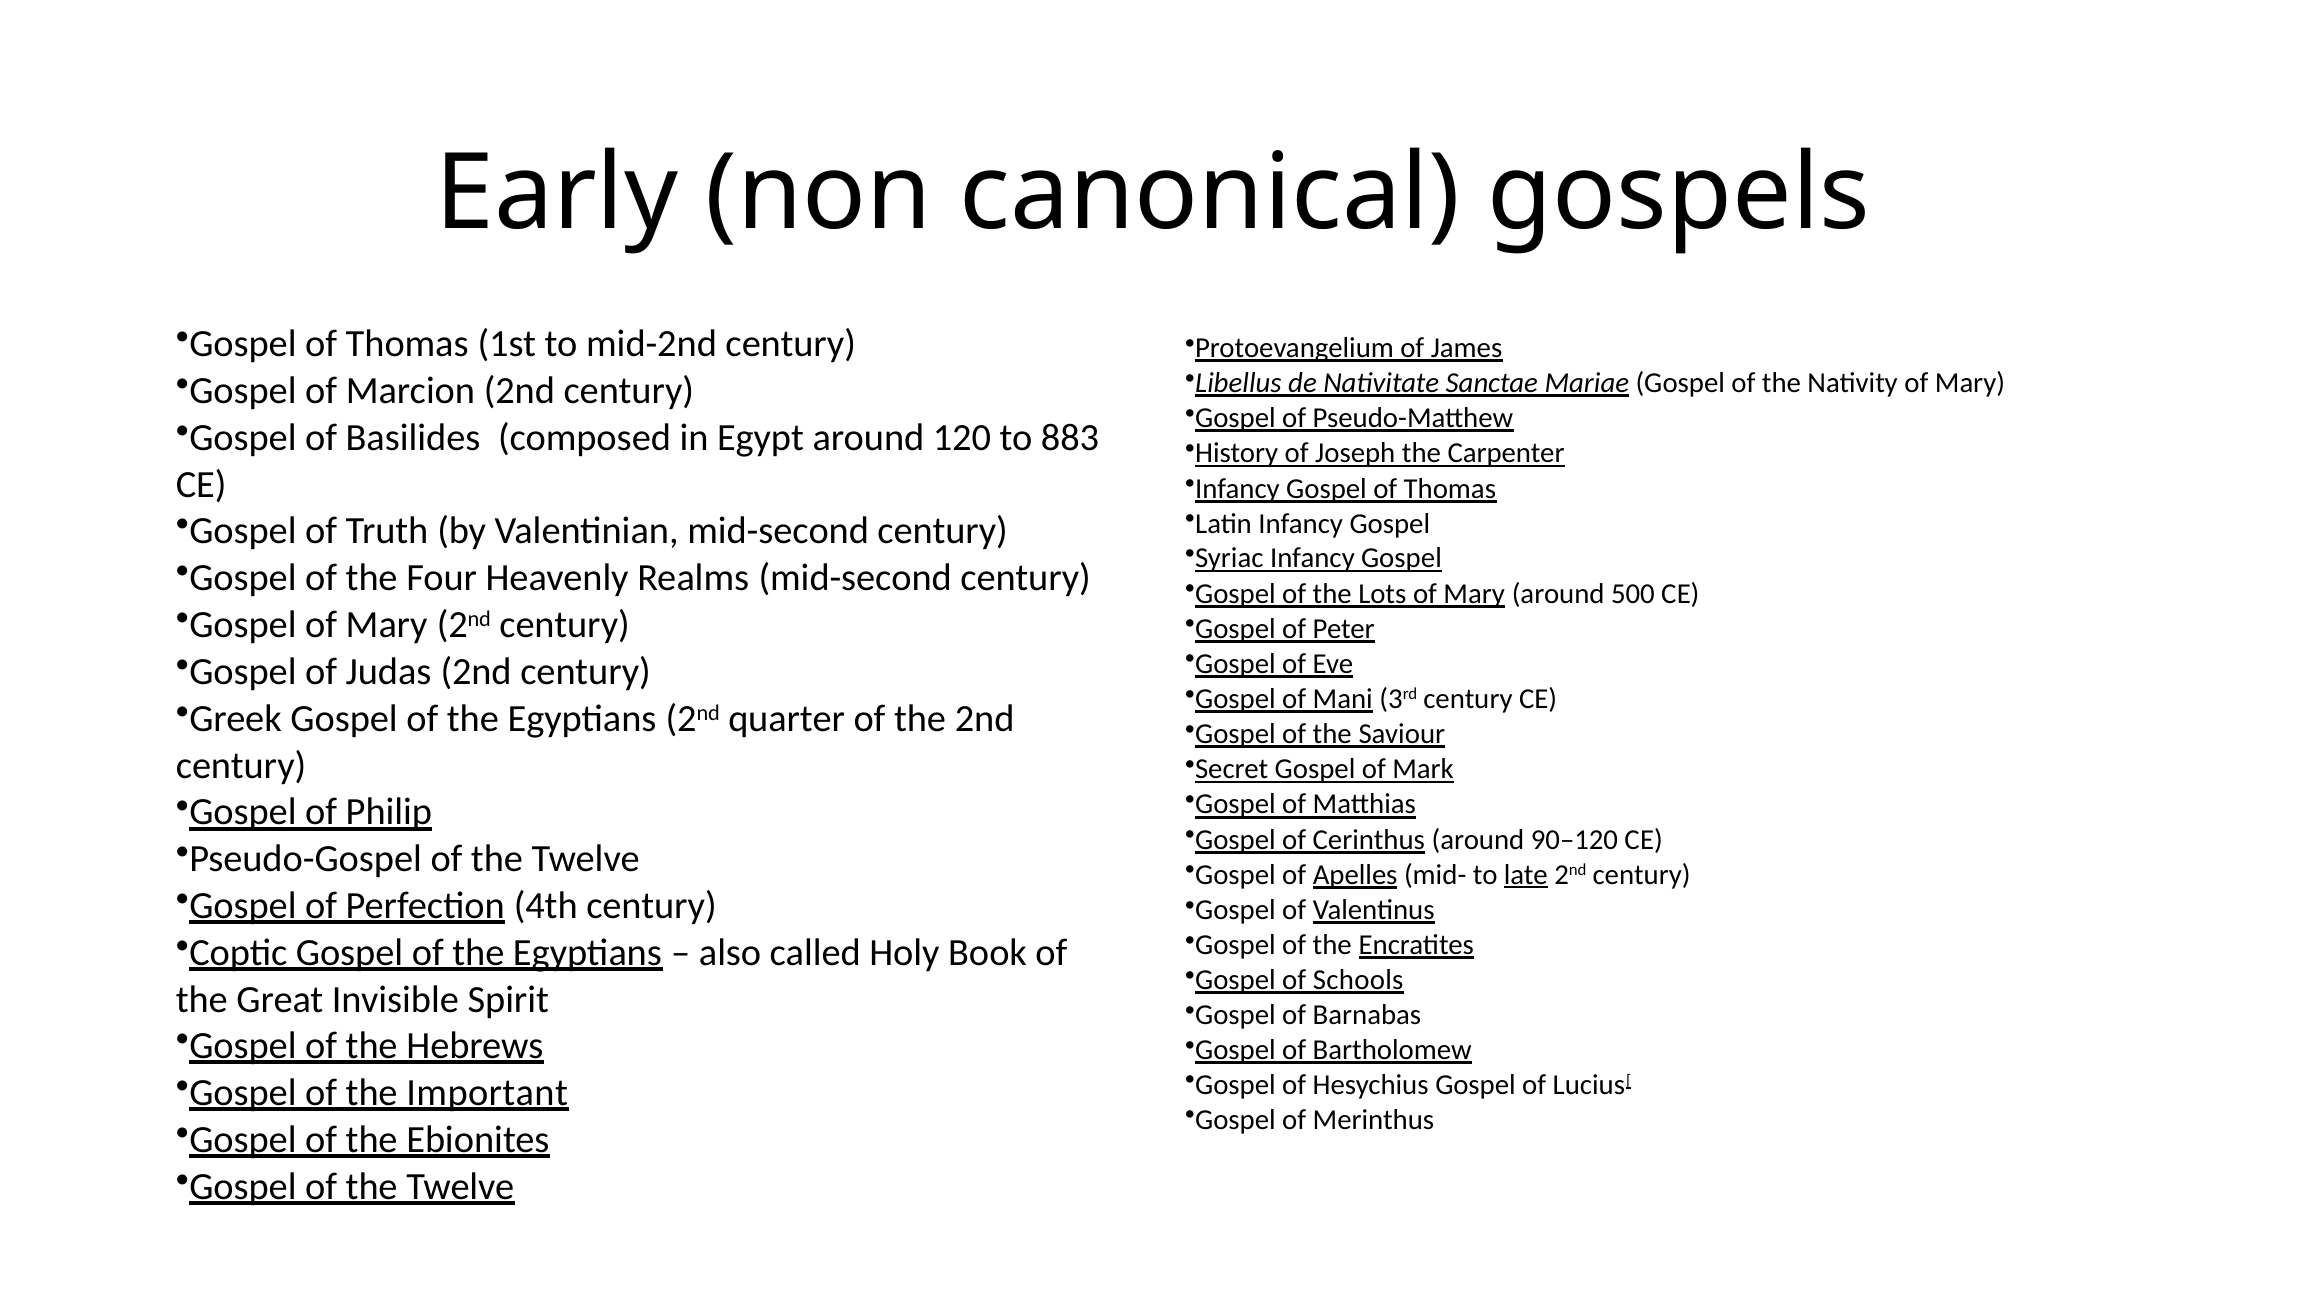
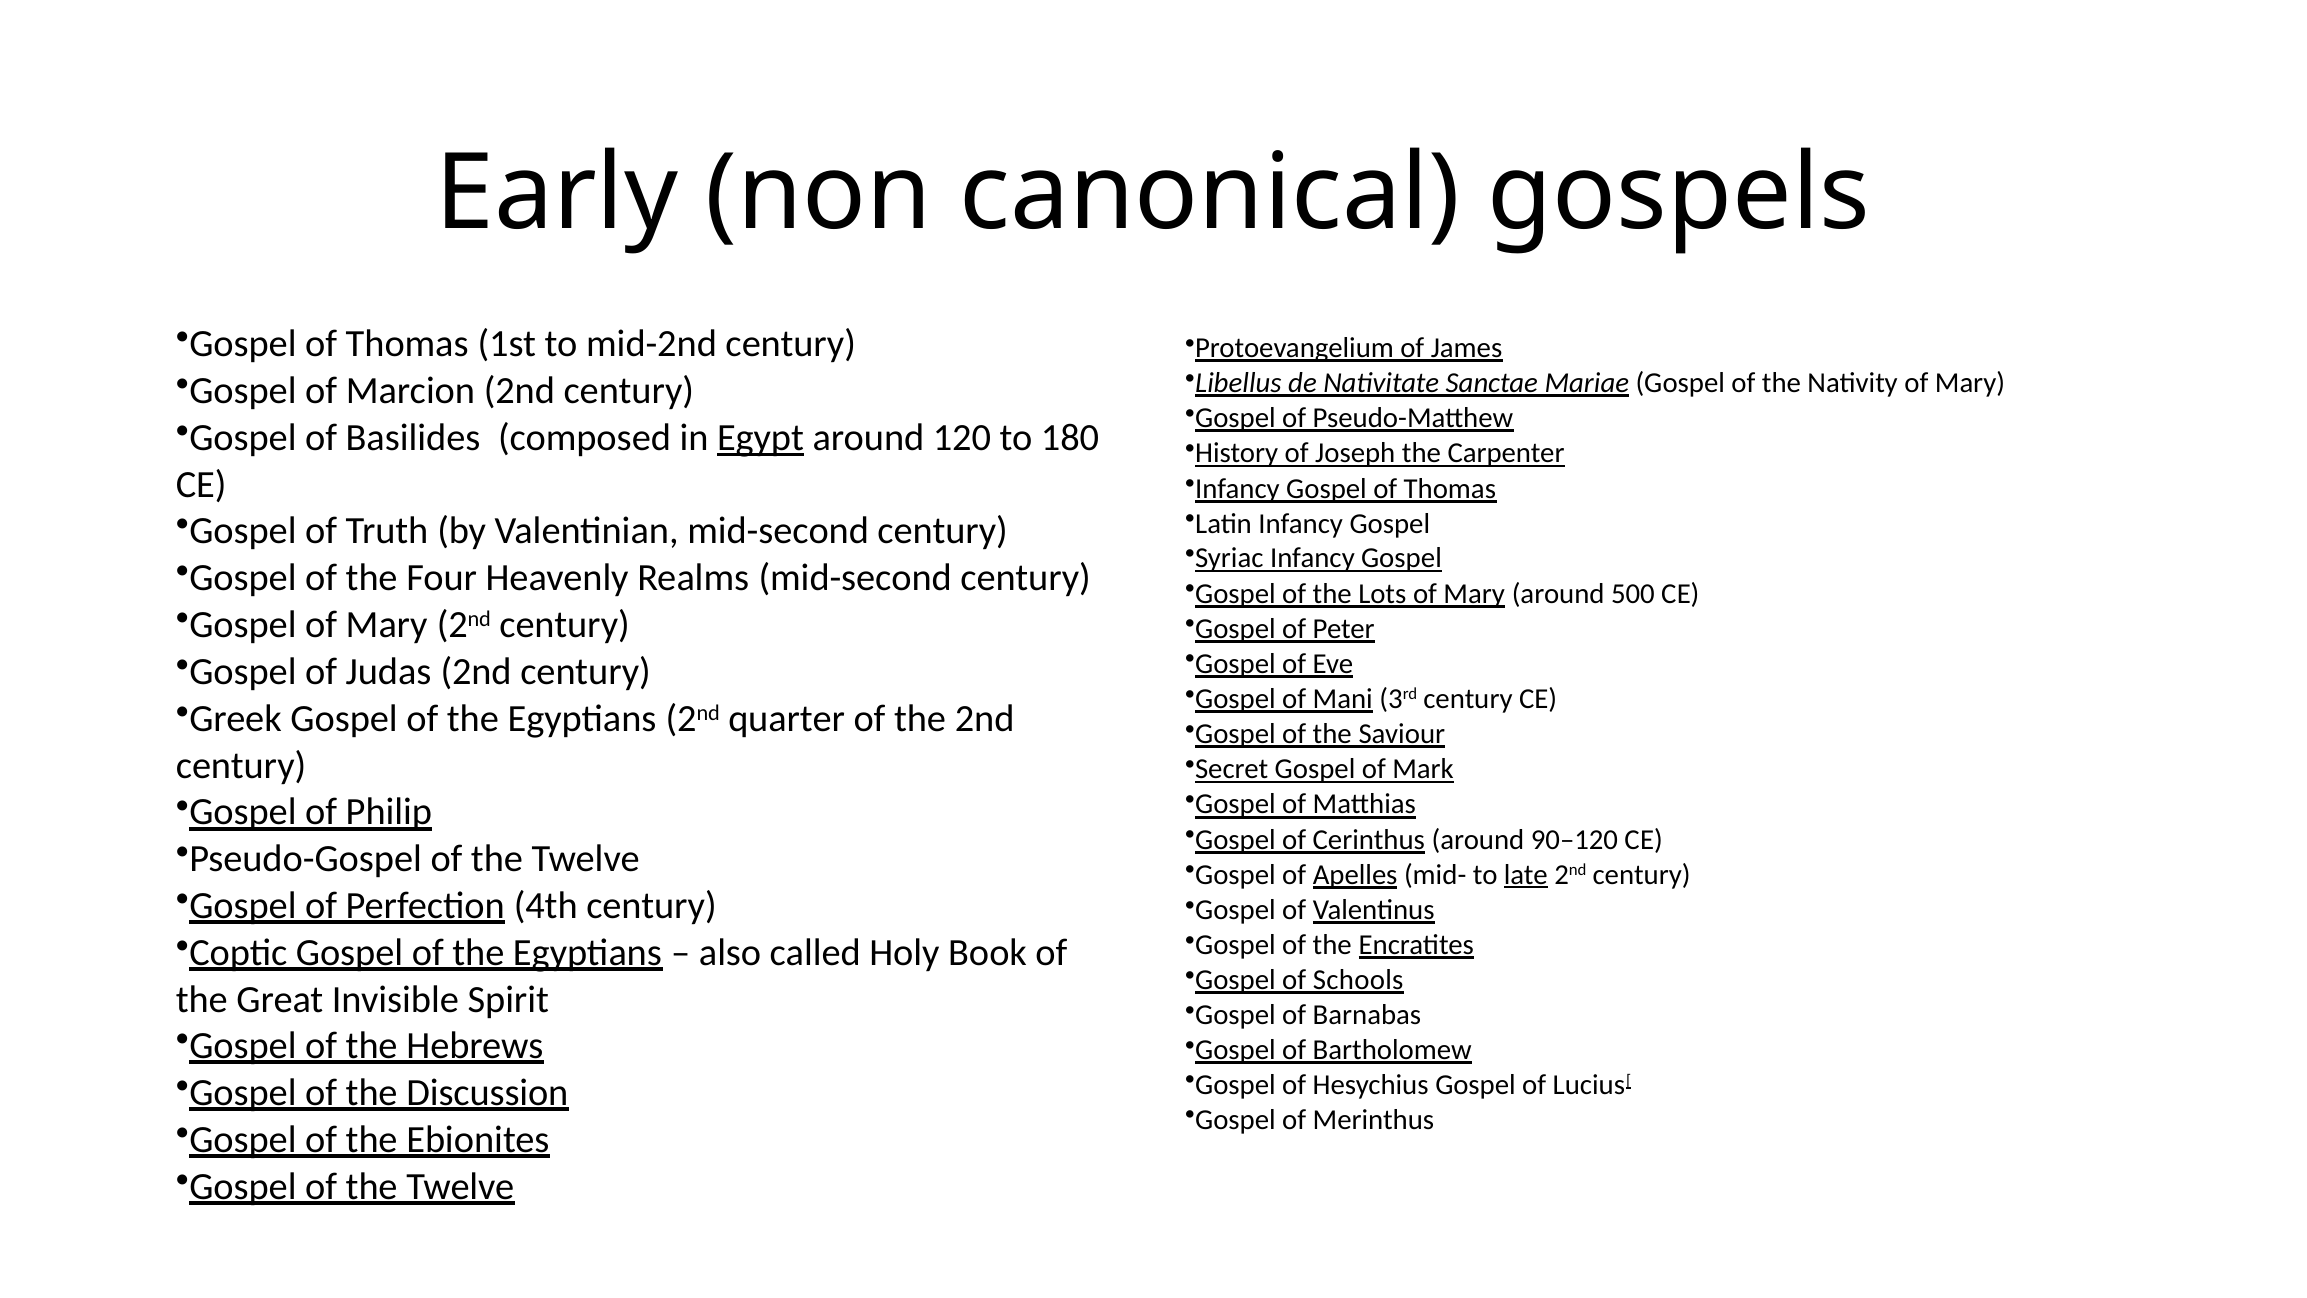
Egypt underline: none -> present (760, 438)
883: 883 -> 180 (1070, 438)
Important: Important -> Discussion (487, 1092)
